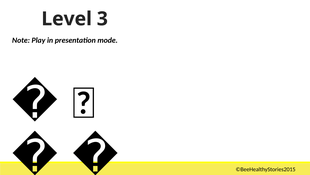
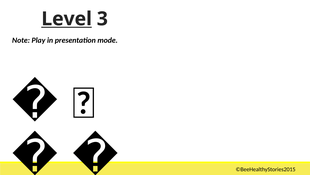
Level underline: none -> present (67, 19)
